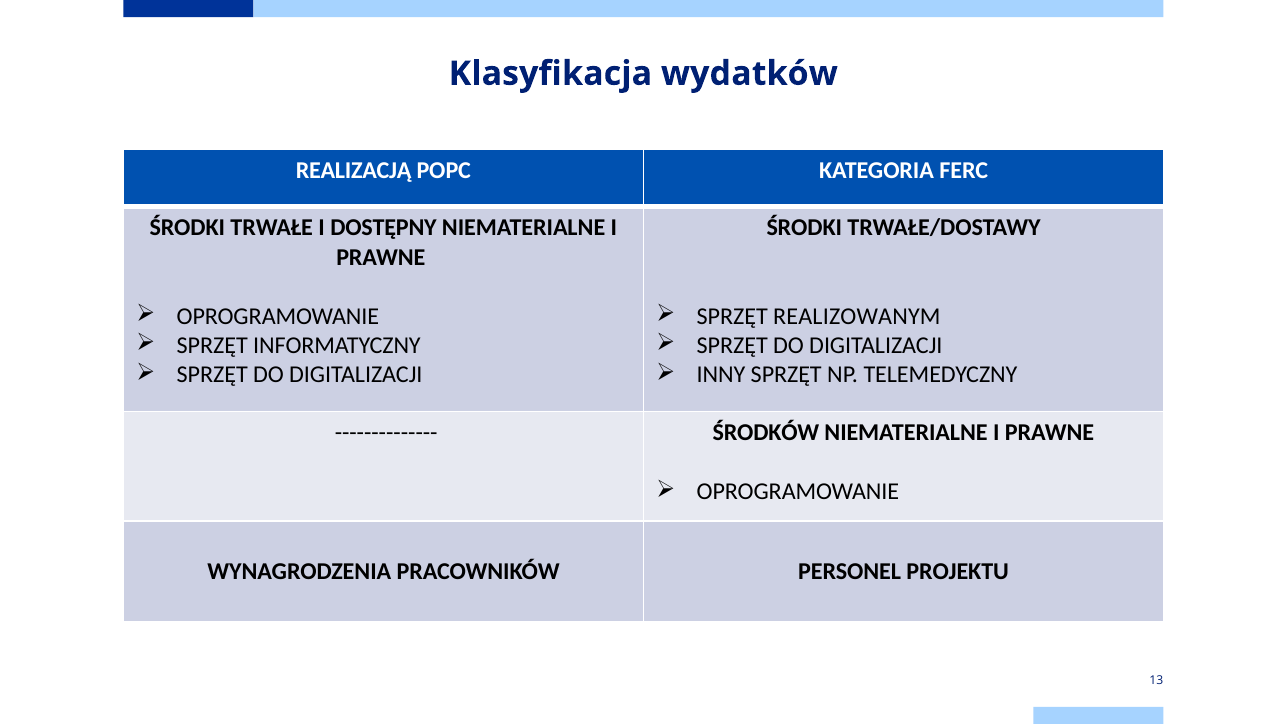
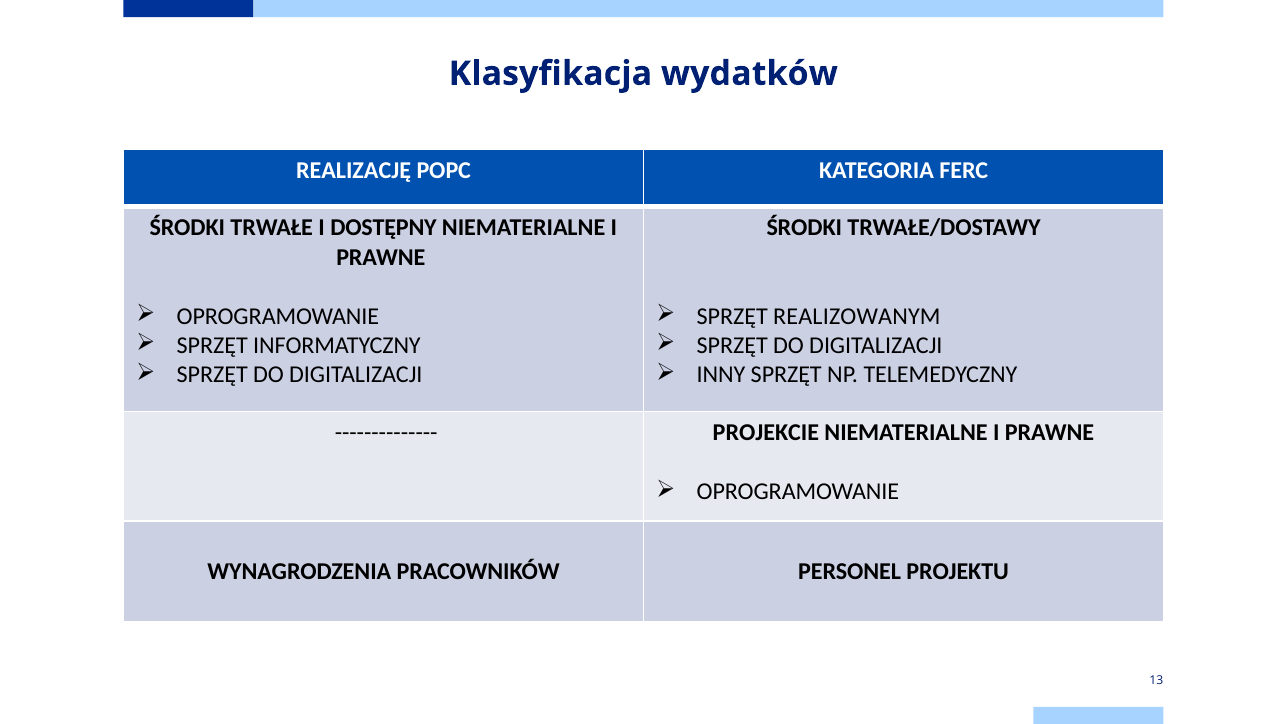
REALIZACJĄ: REALIZACJĄ -> REALIZACJĘ (354, 171)
ŚRODKÓW: ŚRODKÓW -> PROJEKCIE (766, 433)
